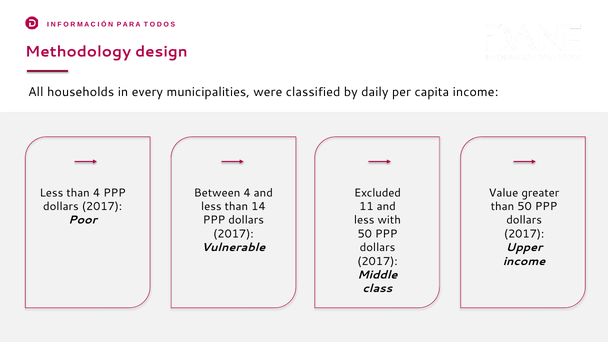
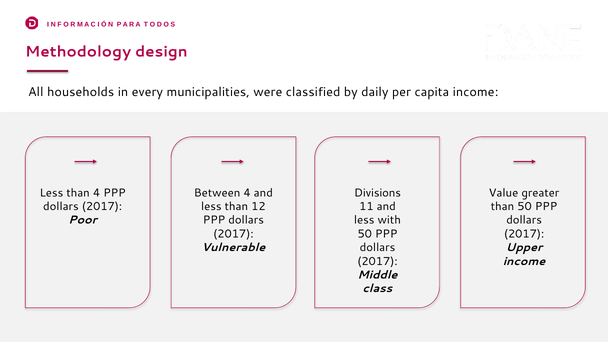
Excluded: Excluded -> Divisions (378, 193)
14: 14 -> 12 (258, 207)
